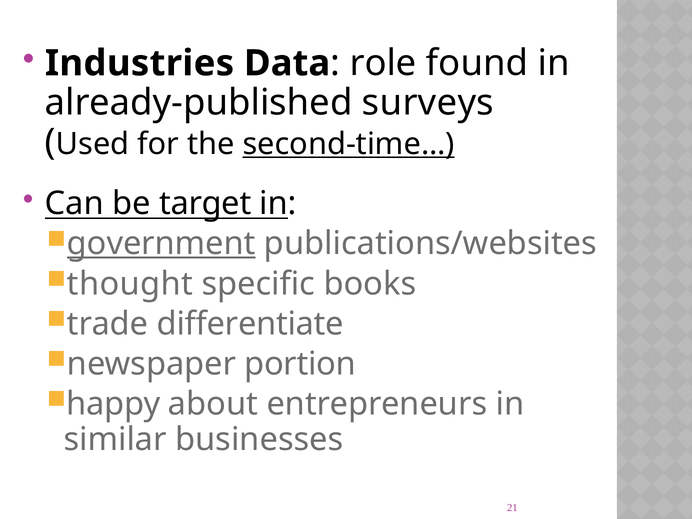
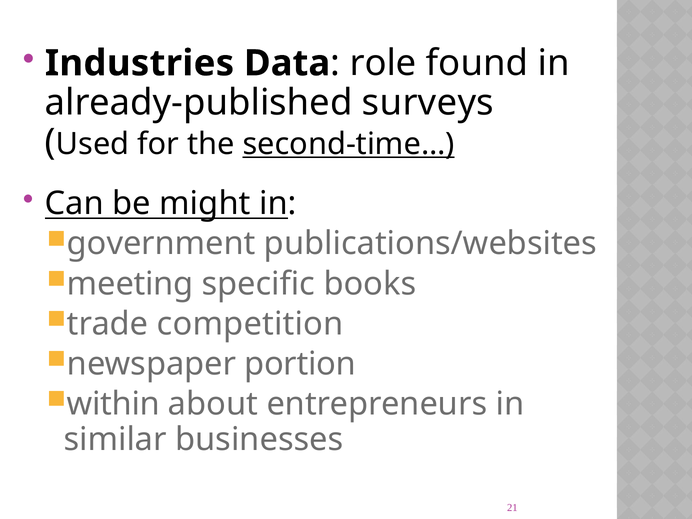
target: target -> might (205, 204)
government underline: present -> none (161, 244)
thought: thought -> meeting (130, 284)
differentiate: differentiate -> competition (250, 324)
happy: happy -> within (113, 404)
